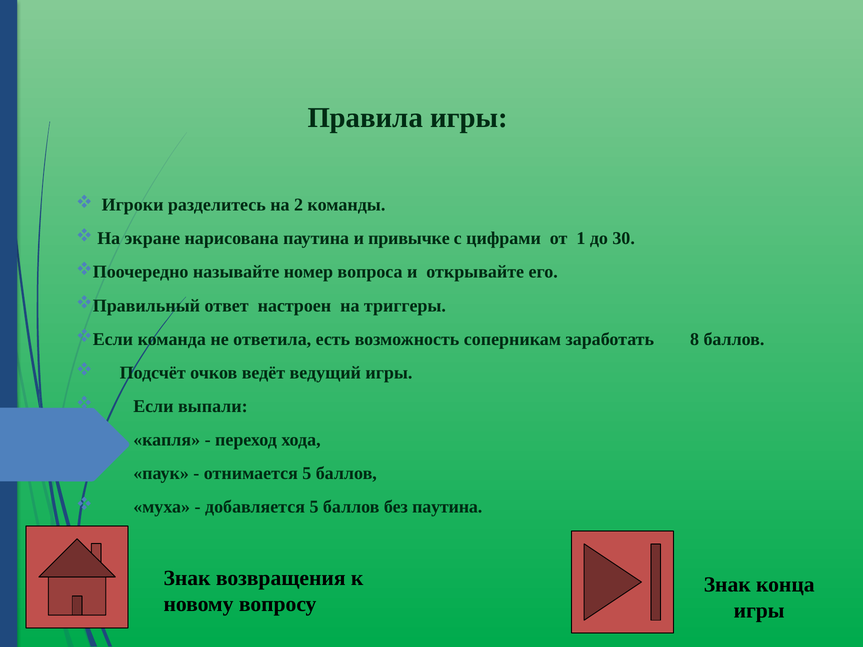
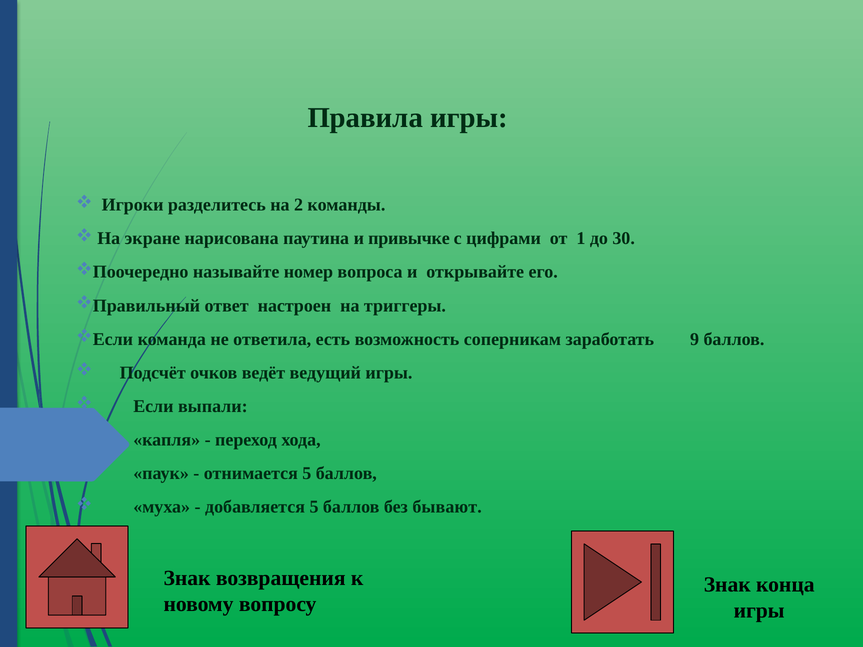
8: 8 -> 9 (695, 339)
без паутина: паутина -> бывают (447, 507)
